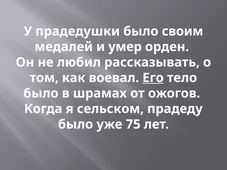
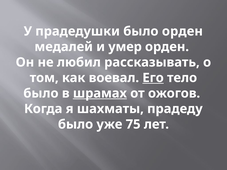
было своим: своим -> орден (182, 31)
шрамах underline: none -> present (100, 93)
сельском: сельском -> шахматы (110, 109)
